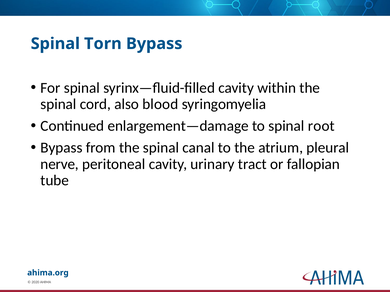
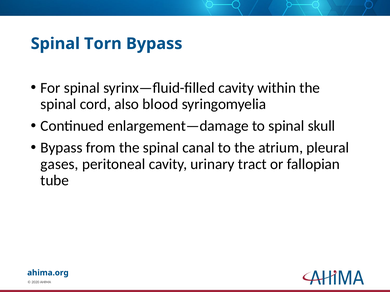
root: root -> skull (322, 126)
nerve: nerve -> gases (59, 164)
